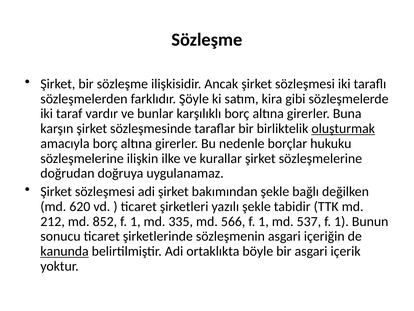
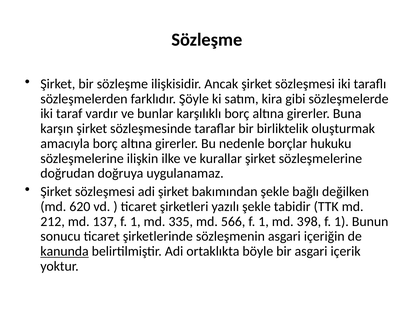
oluşturmak underline: present -> none (343, 128)
852: 852 -> 137 (105, 221)
537: 537 -> 398 (309, 221)
